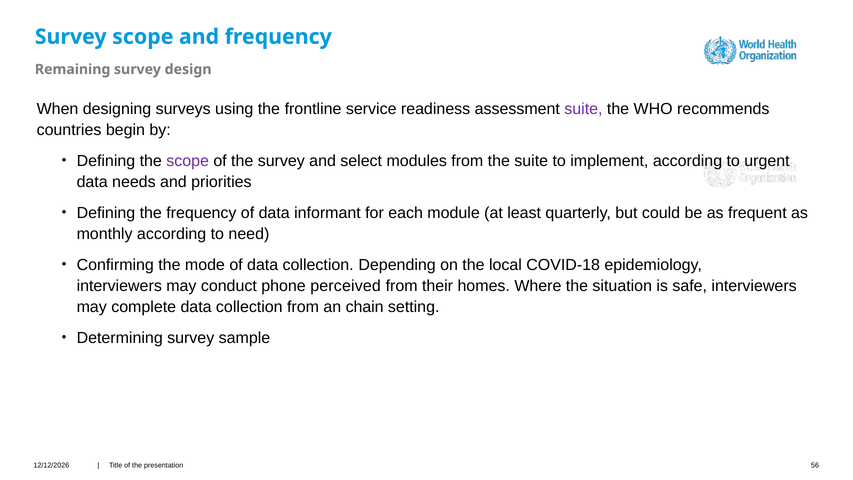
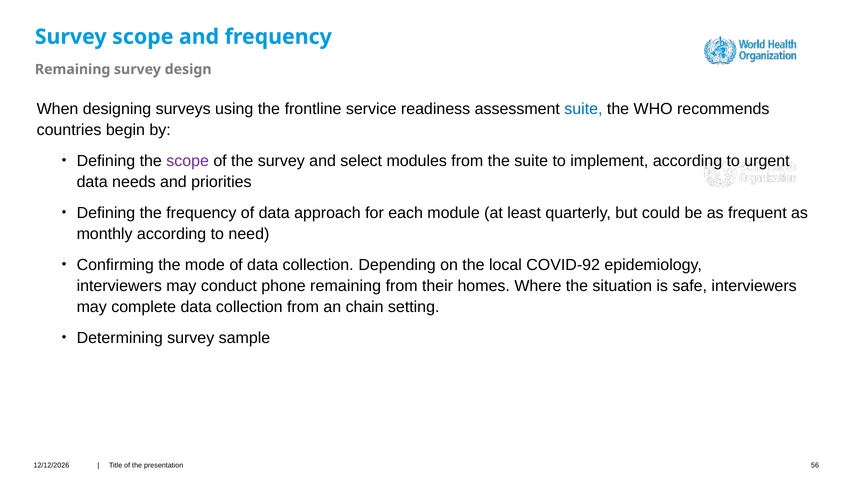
suite colour: purple -> blue (583, 109)
informant: informant -> approach (327, 213)
COVID-18: COVID-18 -> COVID-92 (563, 265)
phone perceived: perceived -> remaining (346, 286)
